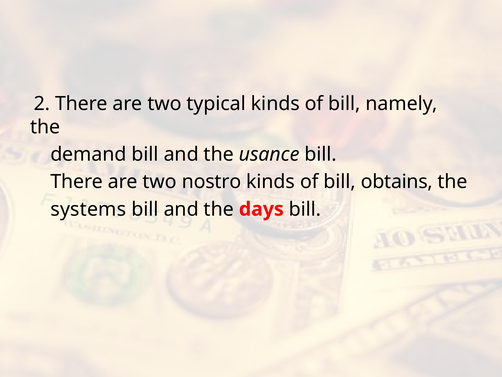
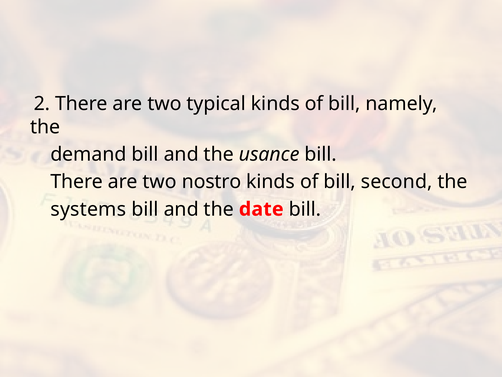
obtains: obtains -> second (397, 182)
days: days -> date (261, 209)
